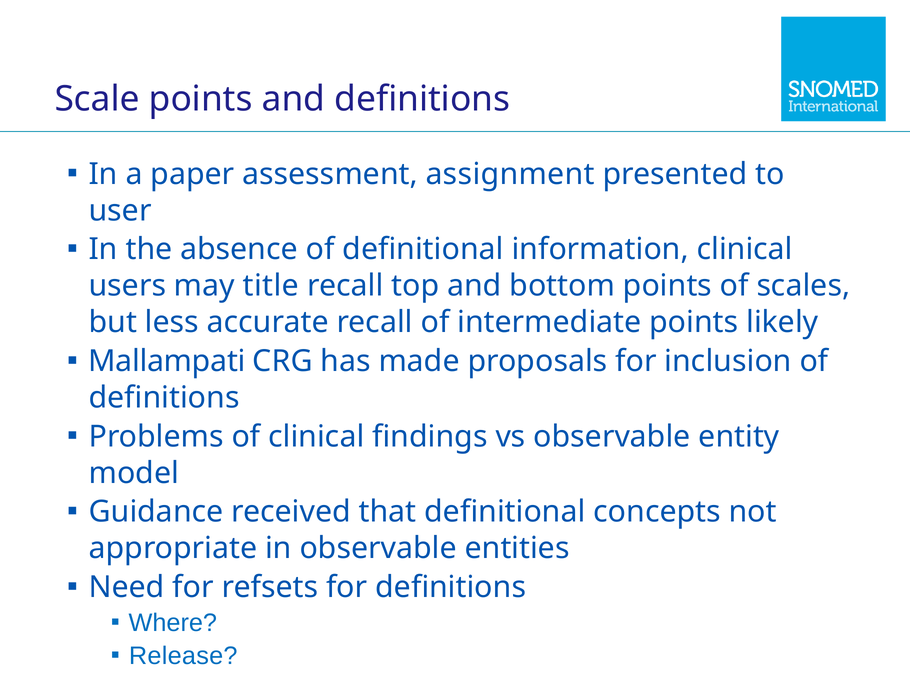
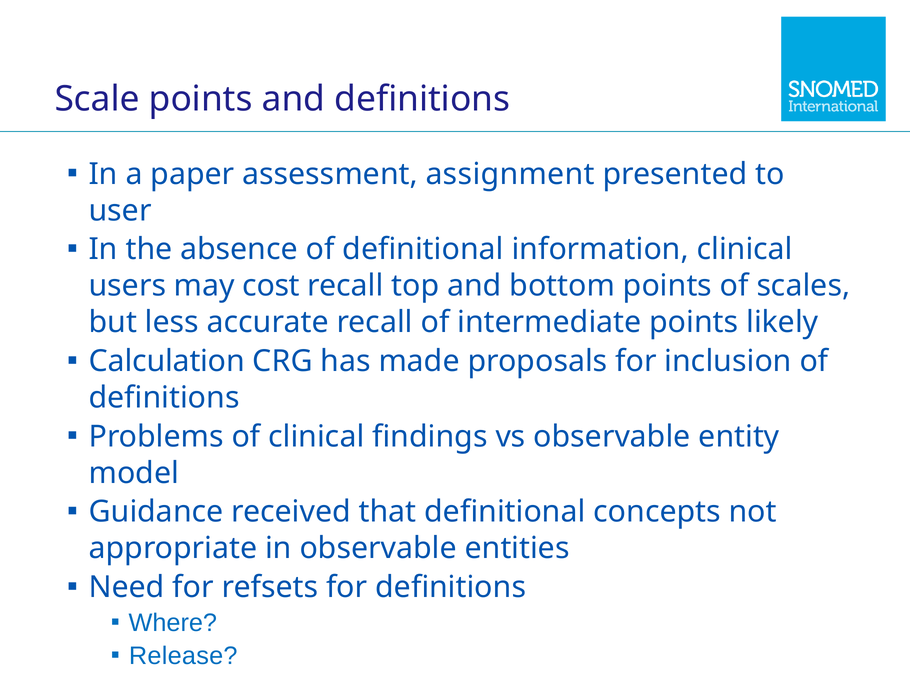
title: title -> cost (271, 286)
Mallampati: Mallampati -> Calculation (167, 361)
